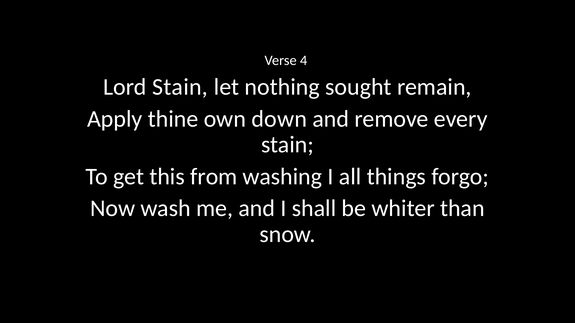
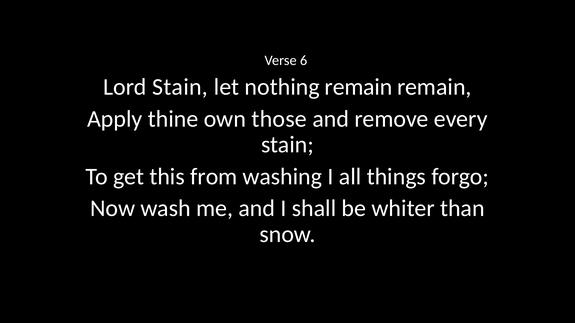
4: 4 -> 6 (304, 61)
nothing sought: sought -> remain (358, 87)
down: down -> those (279, 119)
